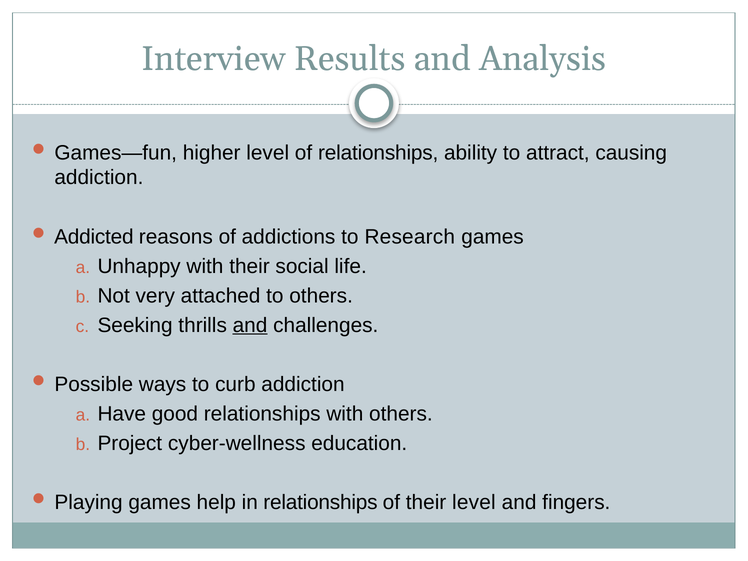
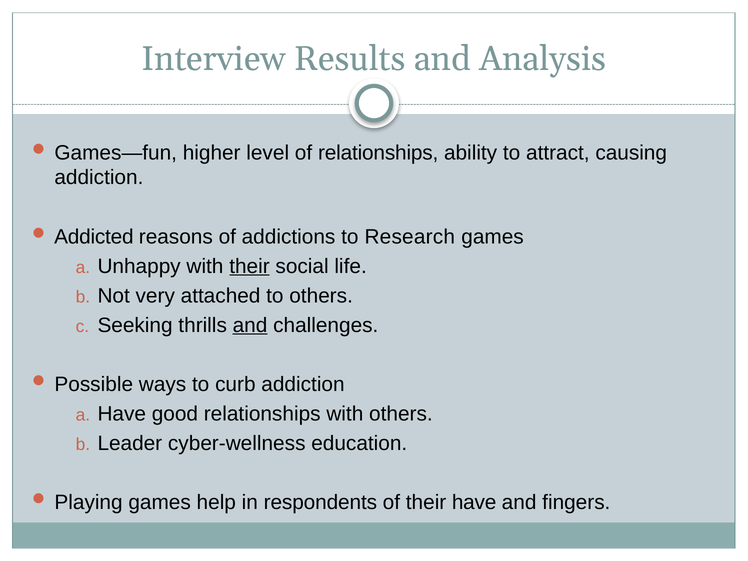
their underline: none -> present (249, 266)
Project: Project -> Leader (130, 443)
in relationships: relationships -> respondents (320, 502)
their level: level -> have (474, 502)
